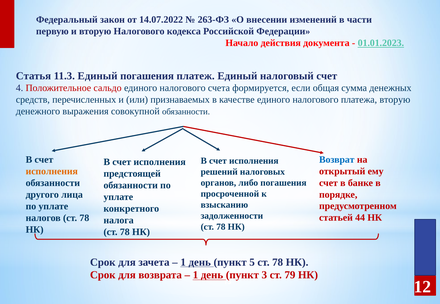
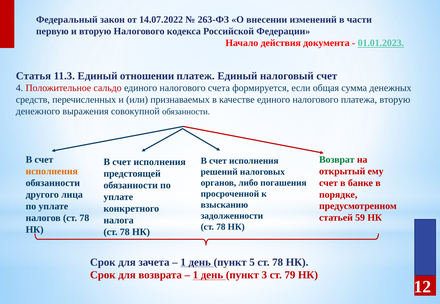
Единый погашения: погашения -> отношении (147, 76)
Возврат colour: blue -> green (337, 160)
44: 44 -> 59 (360, 218)
